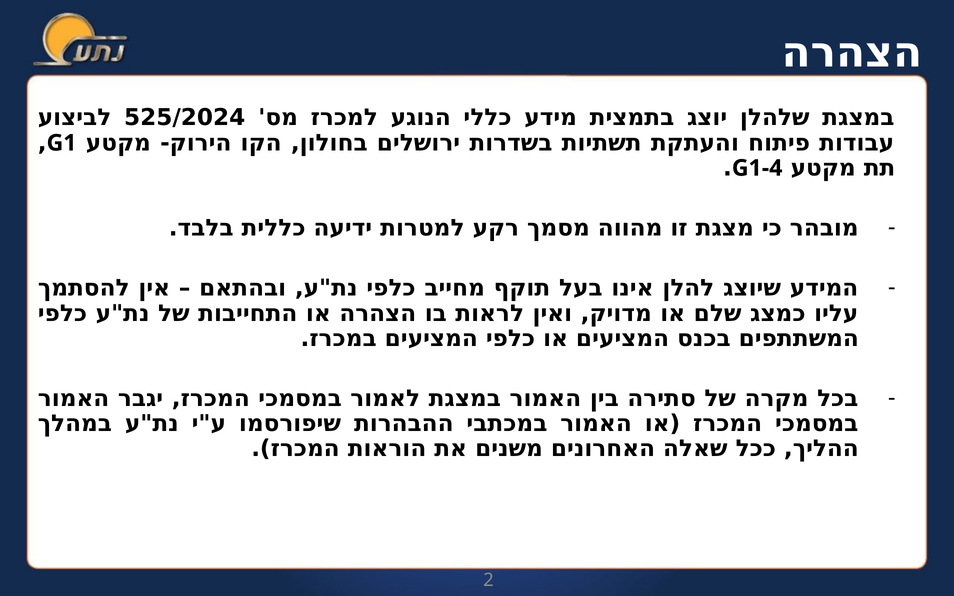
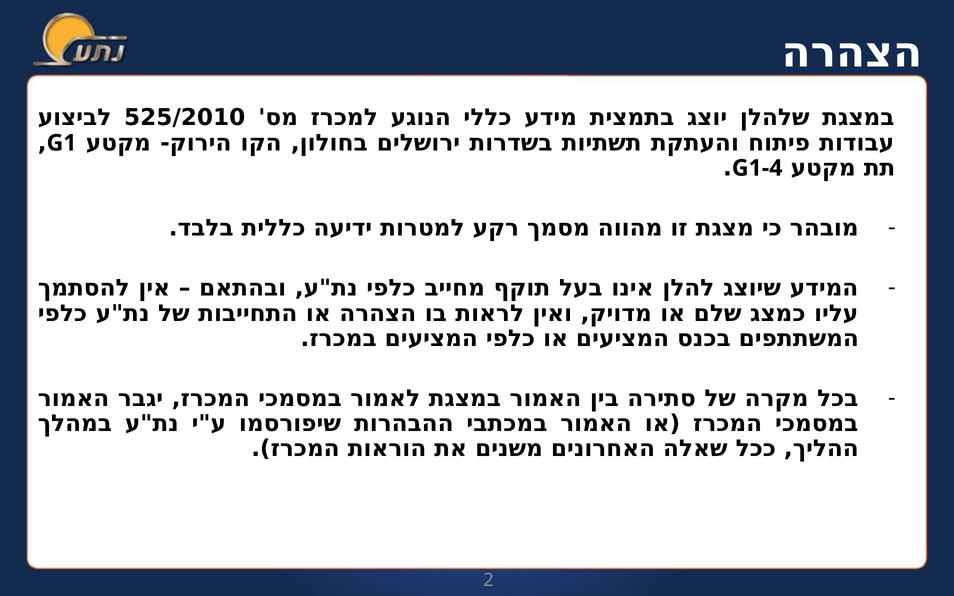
525/2024: 525/2024 -> 525/2010 (185, 118)
